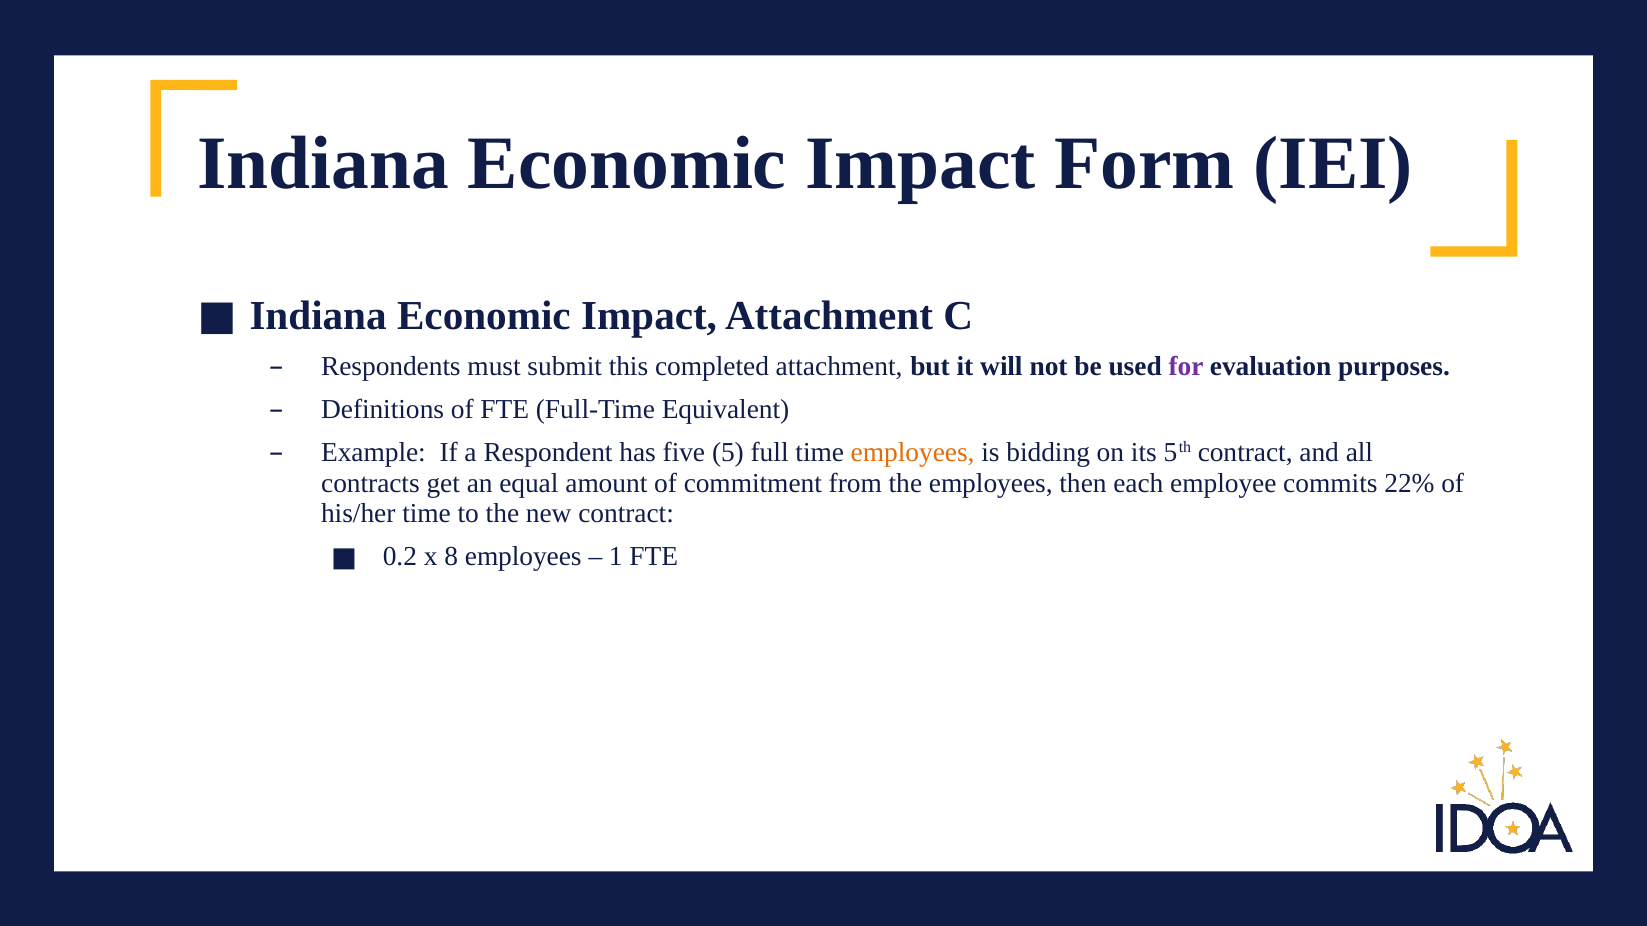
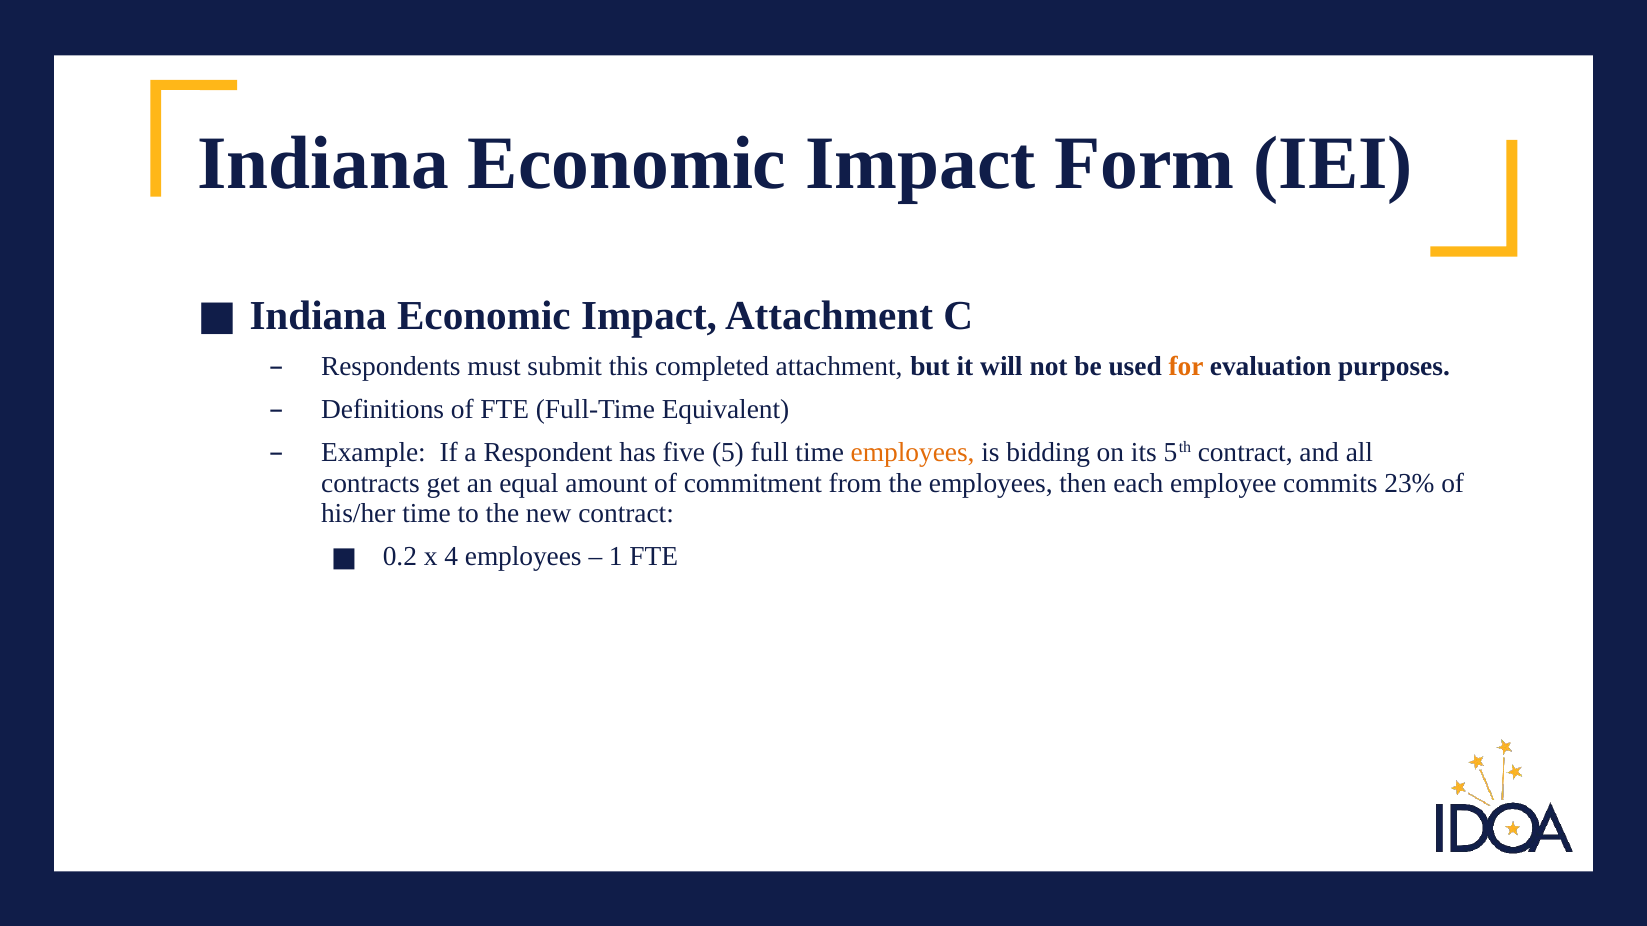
for colour: purple -> orange (1186, 366)
22%: 22% -> 23% (1409, 483)
8: 8 -> 4 (451, 557)
